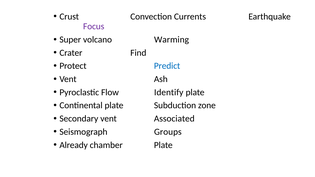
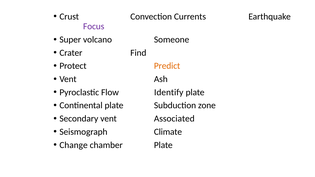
Warming: Warming -> Someone (172, 40)
Predict colour: blue -> orange (167, 66)
Groups: Groups -> Climate (168, 132)
Already: Already -> Change (74, 145)
